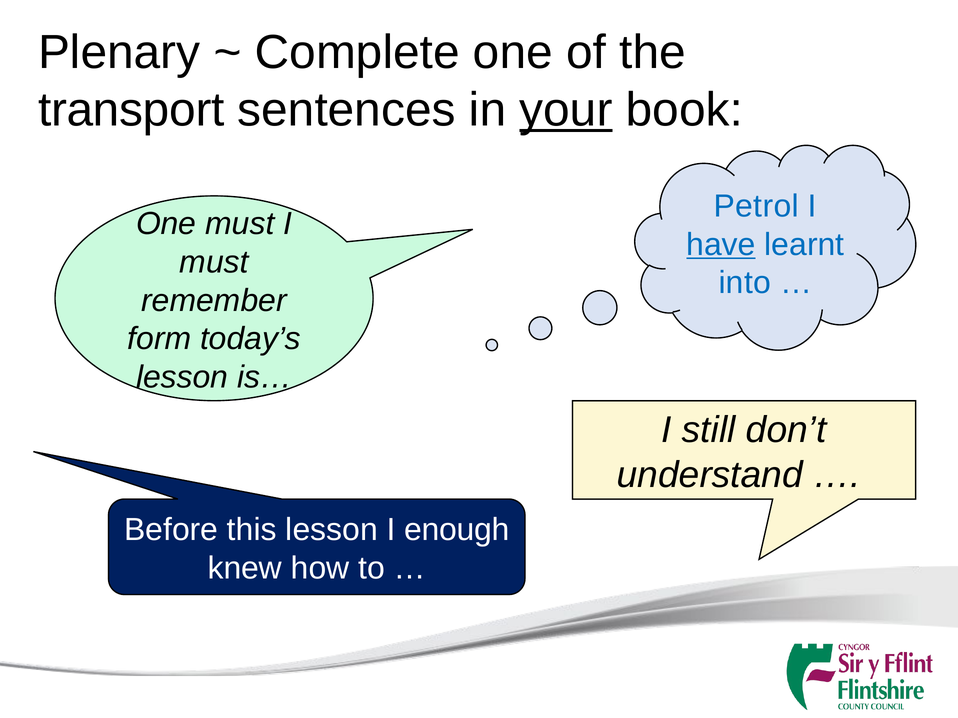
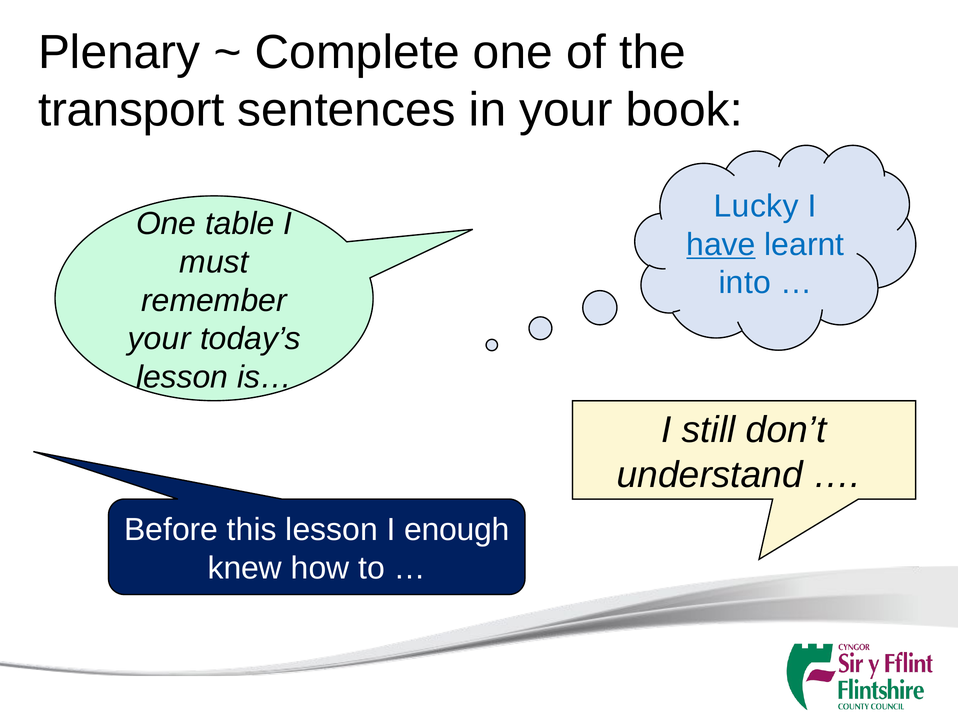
your underline: present -> none (566, 110)
Petrol: Petrol -> Lucky (756, 206)
One must: must -> table (240, 224)
form: form -> your (159, 339)
